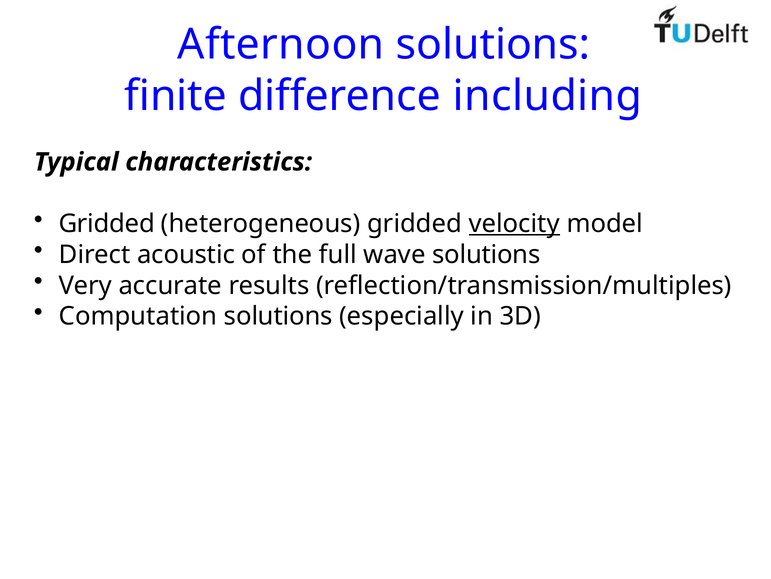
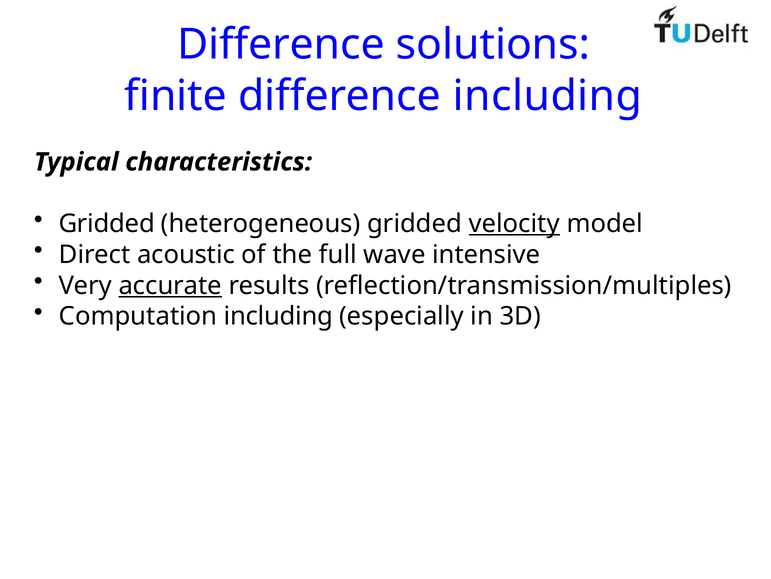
Afternoon: Afternoon -> Difference (281, 45)
wave solutions: solutions -> intensive (486, 254)
accurate underline: none -> present (170, 285)
Computation solutions: solutions -> including (278, 316)
